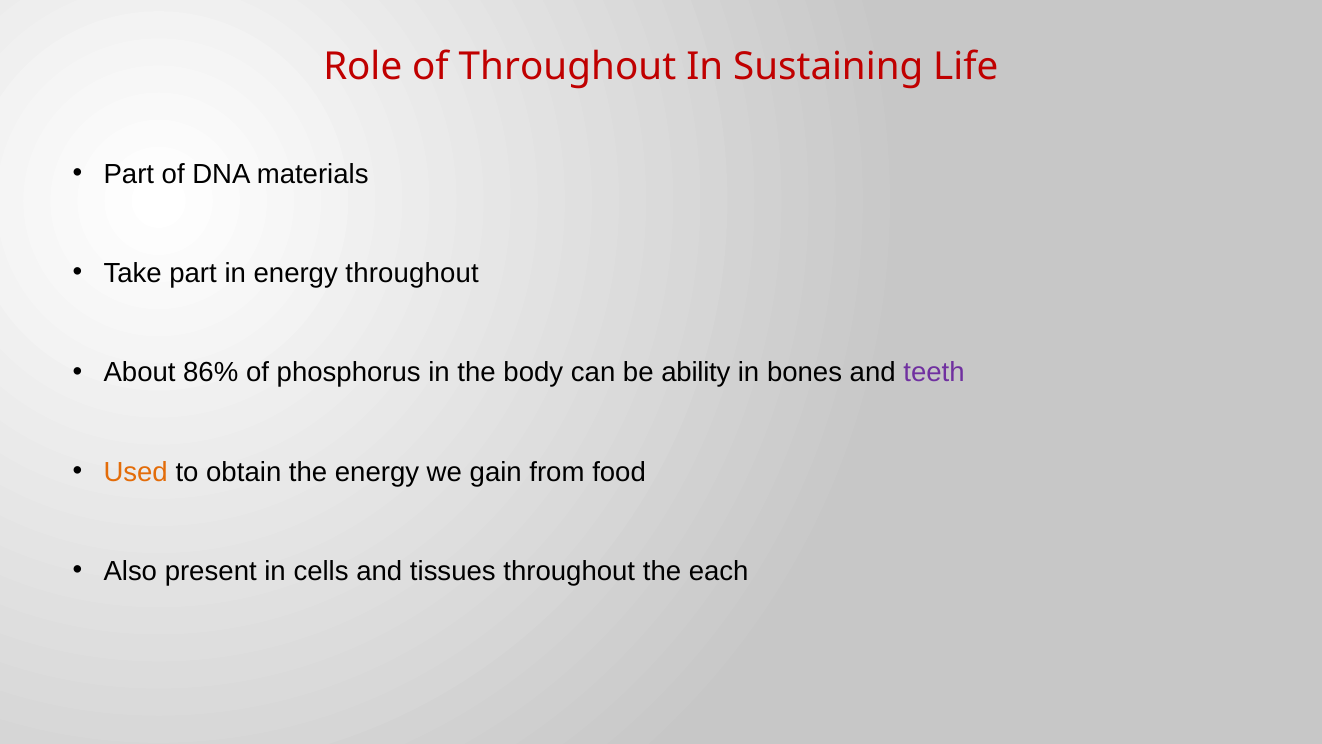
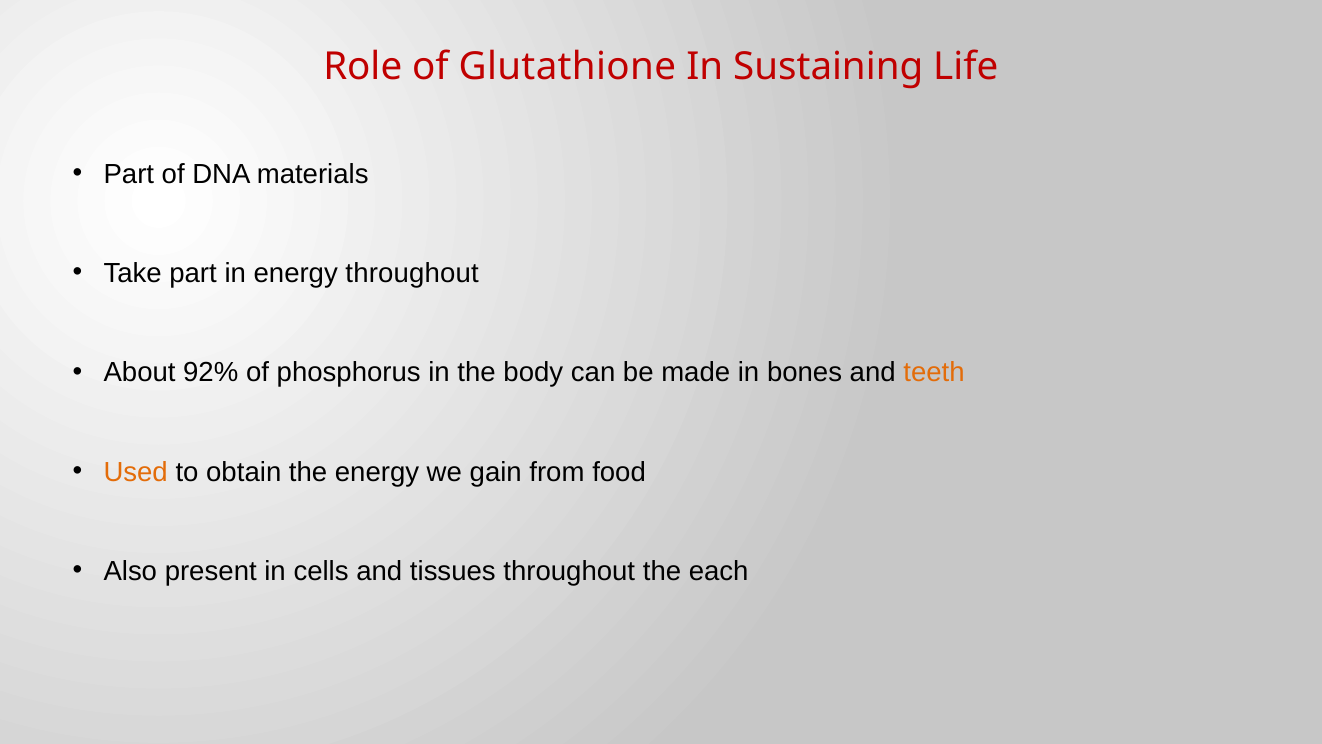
of Throughout: Throughout -> Glutathione (567, 66)
86%: 86% -> 92% (211, 372)
ability: ability -> made (696, 372)
teeth colour: purple -> orange (934, 372)
